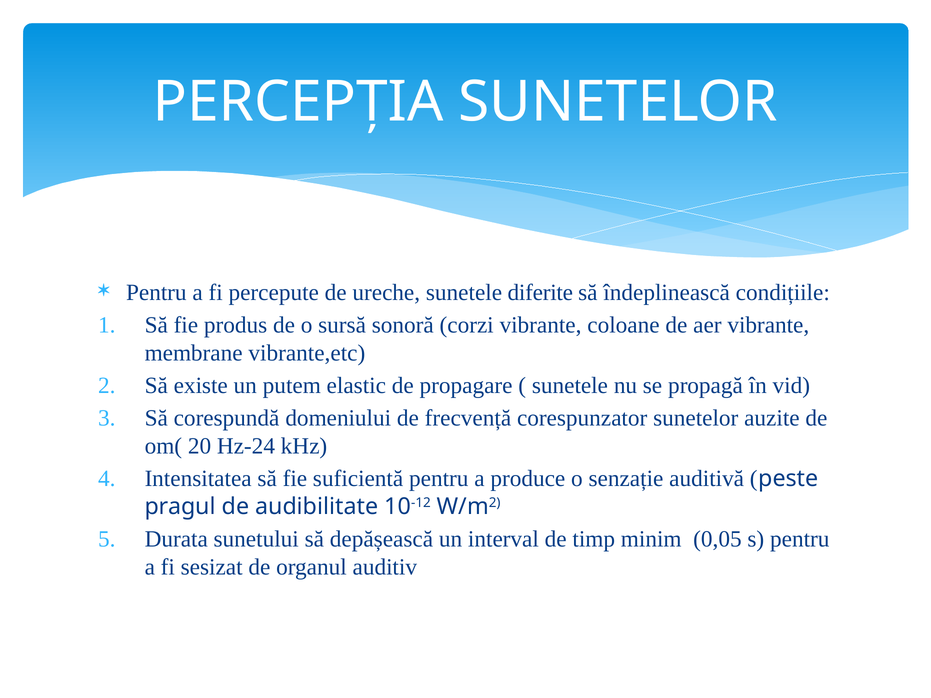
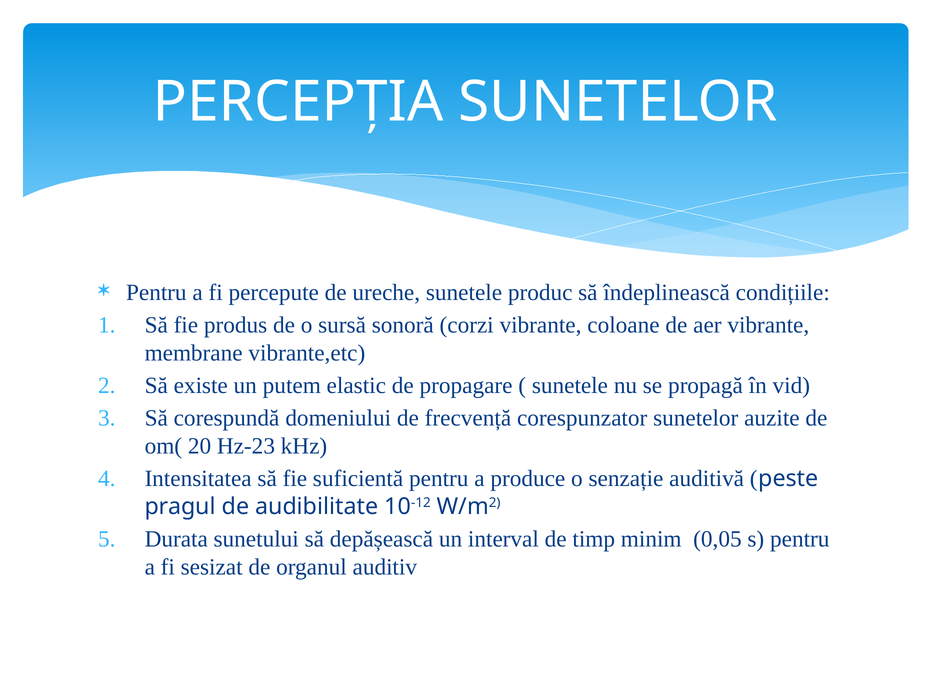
diferite: diferite -> produc (540, 293)
Hz-24: Hz-24 -> Hz-23 (246, 446)
